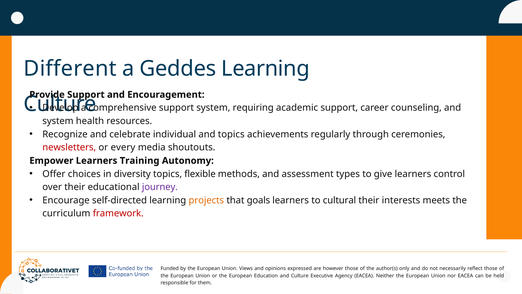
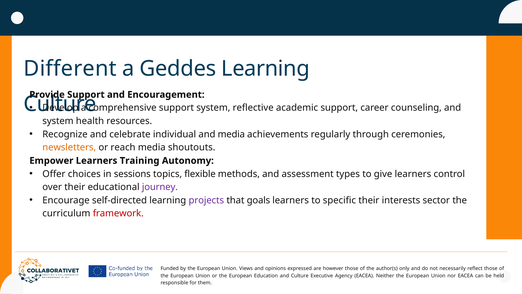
requiring: requiring -> reflective (253, 108)
and topics: topics -> media (231, 134)
newsletters colour: red -> orange (69, 147)
every: every -> reach (123, 147)
diversity: diversity -> sessions (132, 174)
projects colour: orange -> purple (206, 200)
cultural: cultural -> specific (339, 200)
meets: meets -> sector (436, 200)
